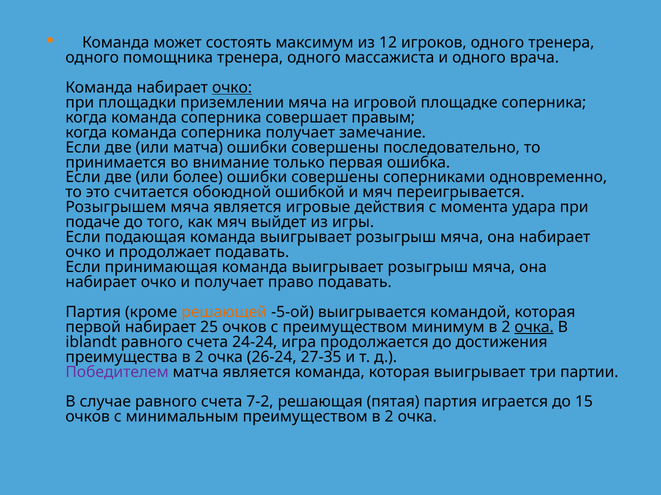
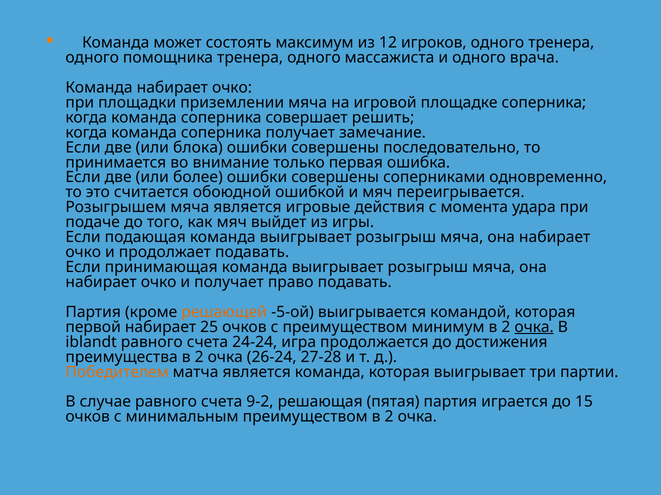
очко underline: present -> none (232, 88)
правым: правым -> решить (383, 118)
или матча: матча -> блока (198, 148)
27-35: 27-35 -> 27-28 (321, 357)
Победителем colour: purple -> orange (117, 372)
7-2: 7-2 -> 9-2 (260, 402)
